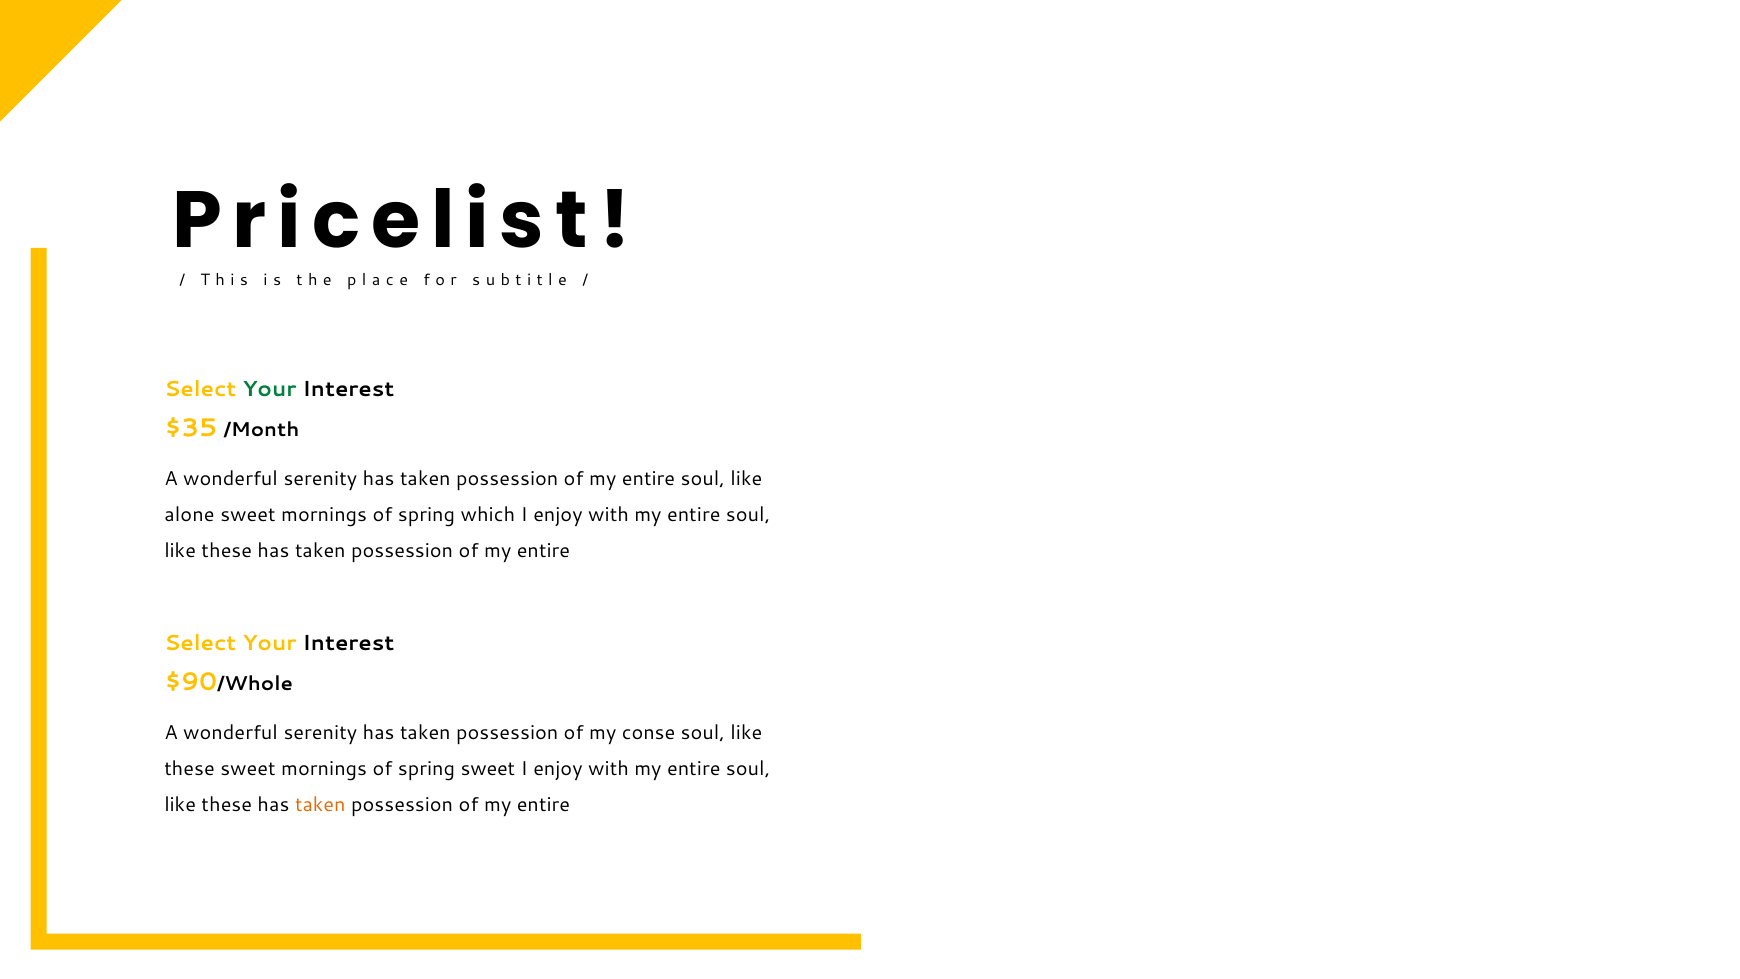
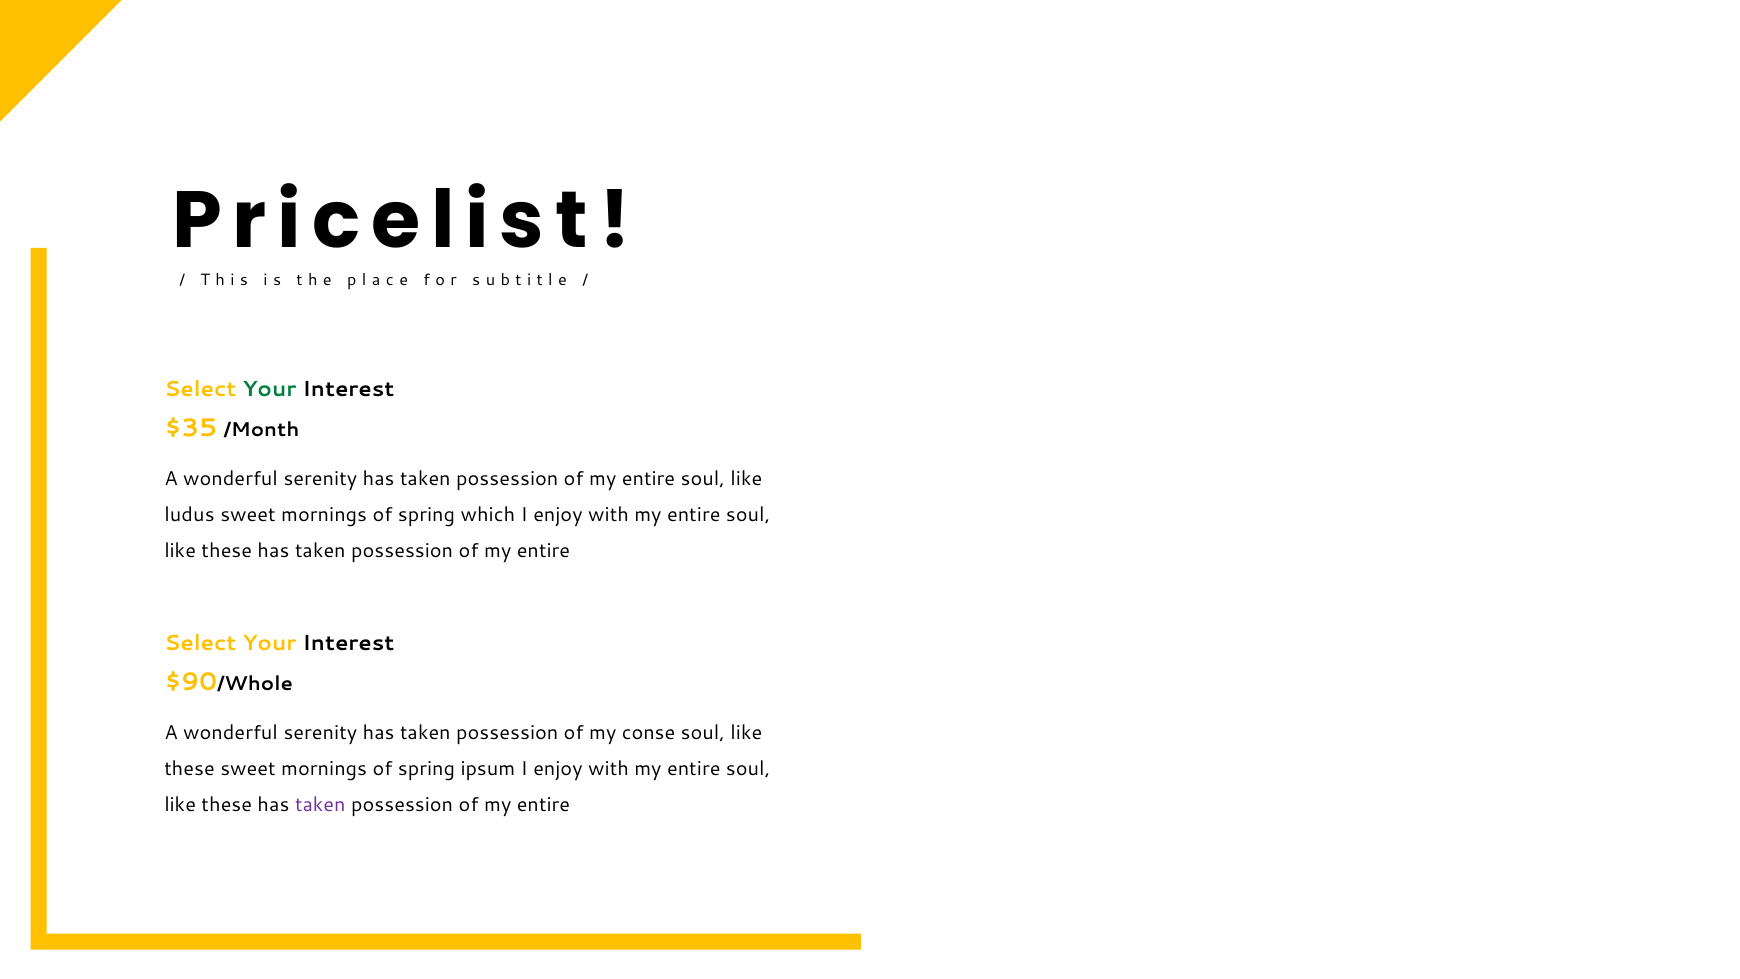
alone: alone -> ludus (189, 515)
spring sweet: sweet -> ipsum (488, 769)
taken colour: orange -> purple (320, 805)
